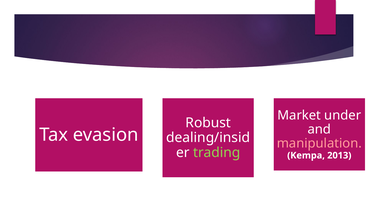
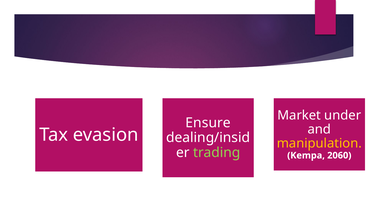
Robust: Robust -> Ensure (208, 123)
manipulation colour: pink -> yellow (319, 143)
2013: 2013 -> 2060 (339, 155)
